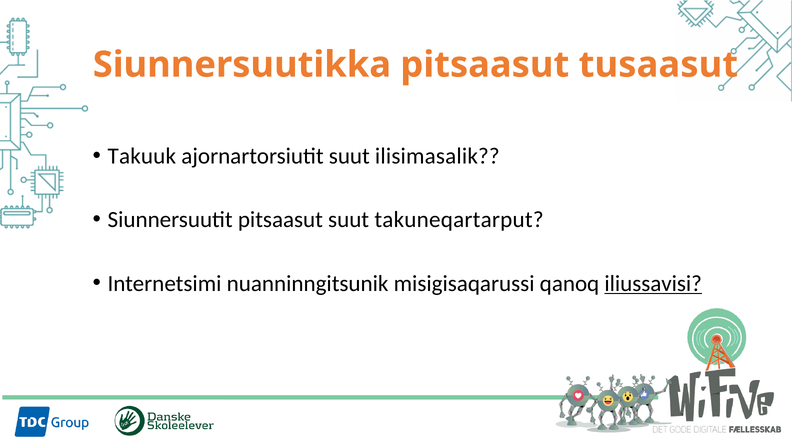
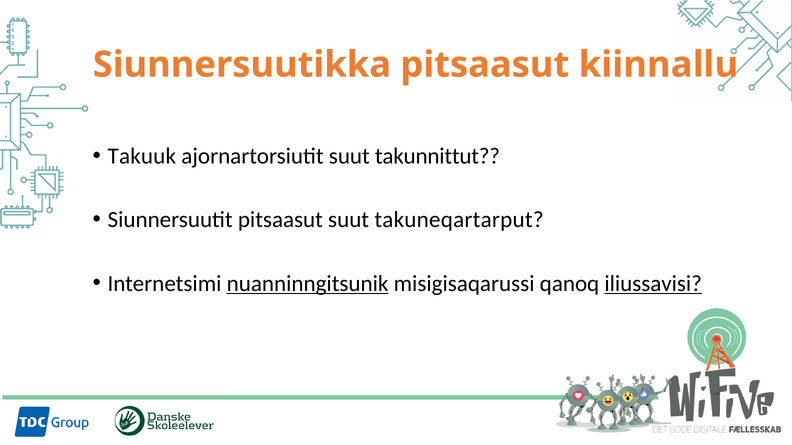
tusaasut: tusaasut -> kiinnallu (658, 65)
ilisimasalik: ilisimasalik -> takunnittut (438, 156)
nuanninngitsunik underline: none -> present (308, 284)
